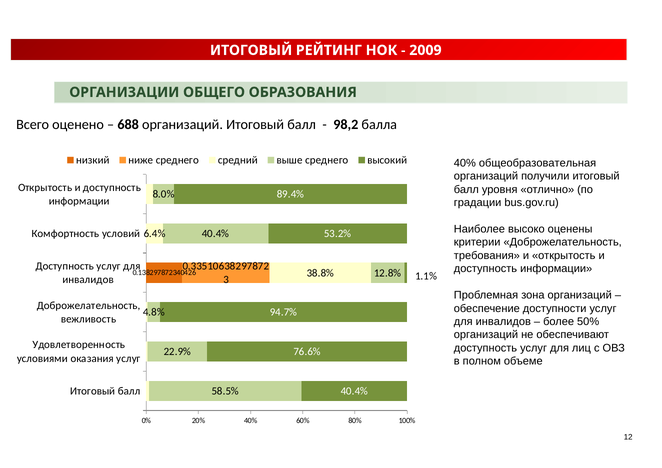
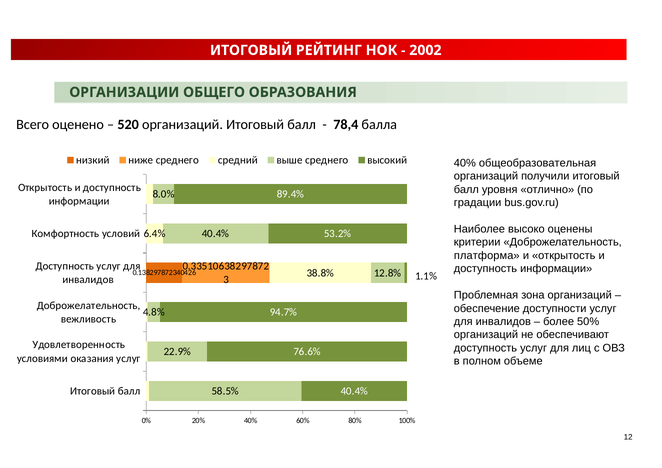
2009: 2009 -> 2002 (425, 50)
688: 688 -> 520 (128, 125)
98,2: 98,2 -> 78,4 (346, 125)
требования: требования -> платформа (487, 256)
